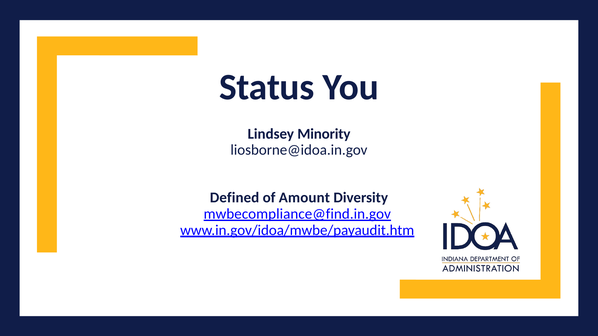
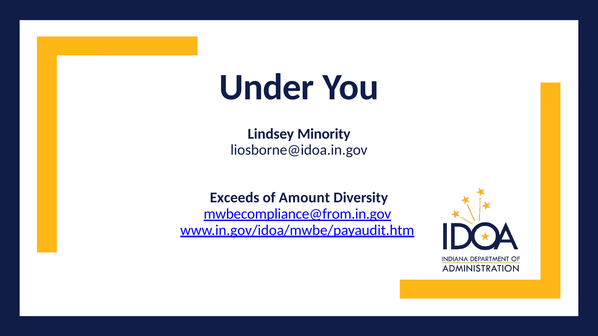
Status: Status -> Under (267, 87)
Defined: Defined -> Exceeds (235, 198)
mwbecompliance@find.in.gov: mwbecompliance@find.in.gov -> mwbecompliance@from.in.gov (297, 214)
